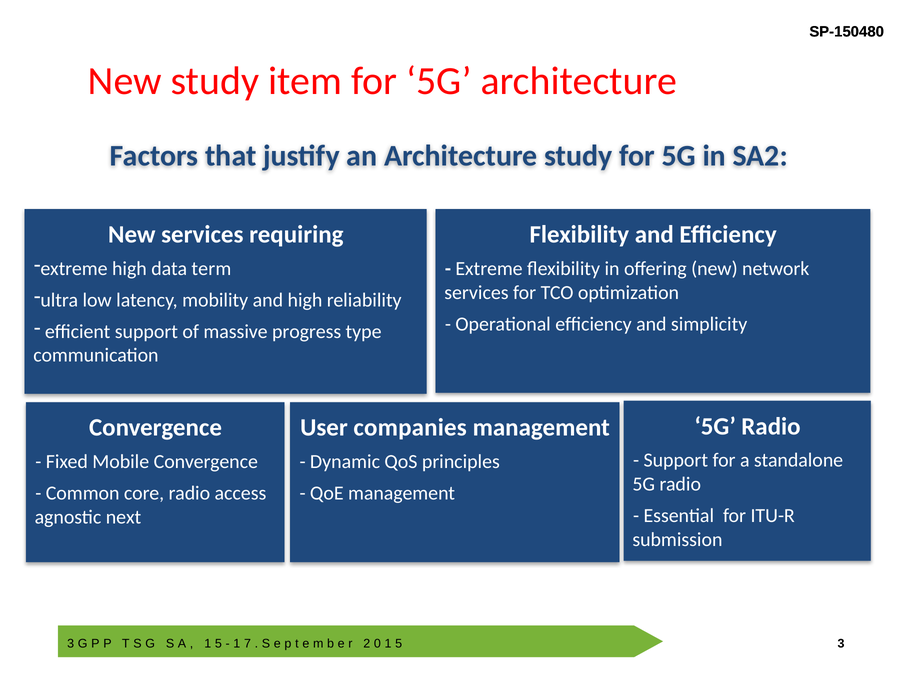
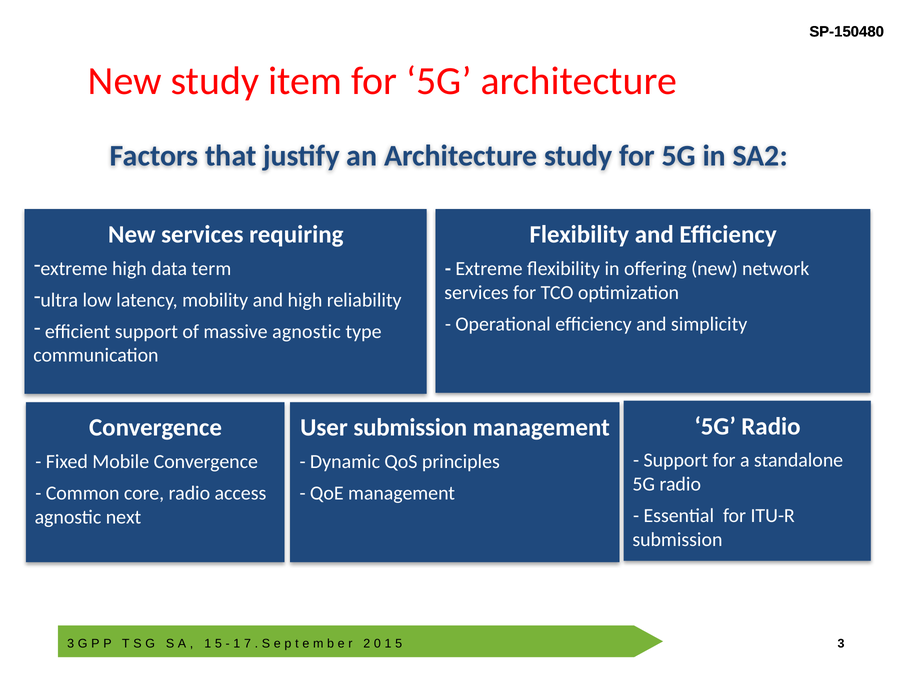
massive progress: progress -> agnostic (306, 331)
User companies: companies -> submission (410, 428)
